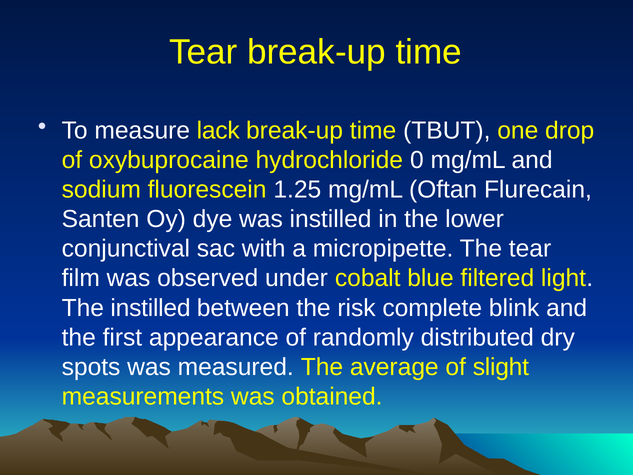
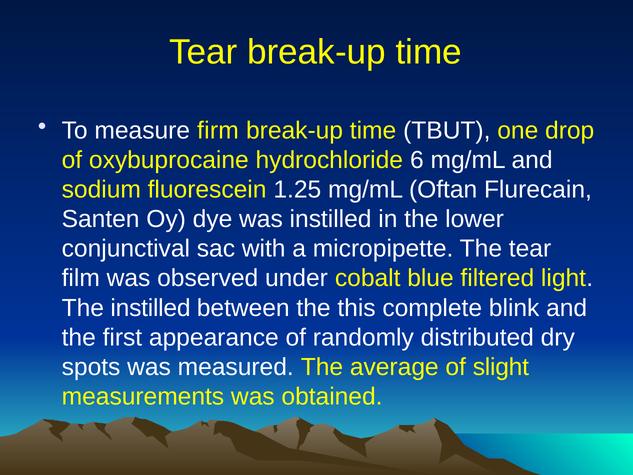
lack: lack -> firm (218, 130)
0: 0 -> 6 (417, 160)
risk: risk -> this (357, 308)
